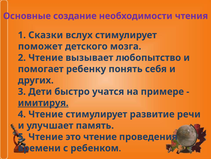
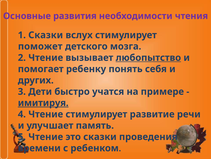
создание: создание -> развития (75, 16)
любопытство underline: none -> present (148, 57)
это чтение: чтение -> сказки (100, 136)
